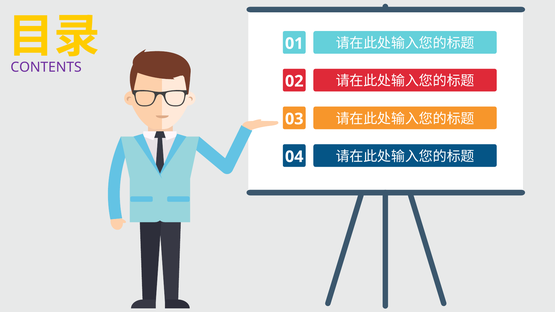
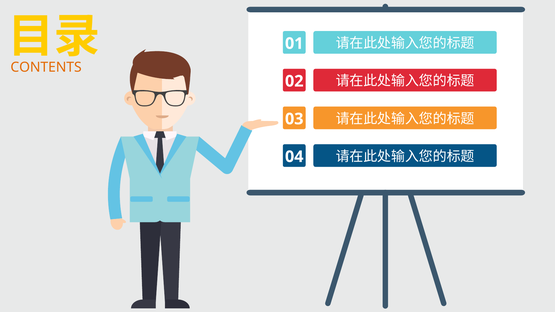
CONTENTS colour: purple -> orange (46, 67)
